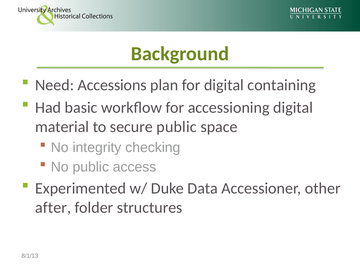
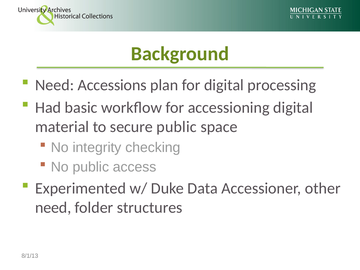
containing: containing -> processing (282, 85)
after: after -> need (53, 208)
